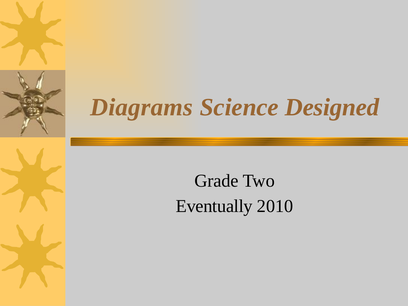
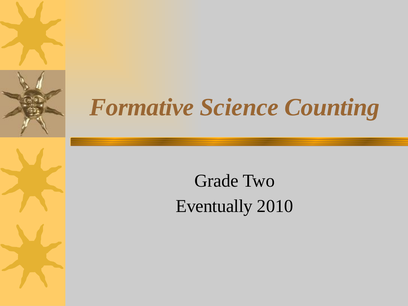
Diagrams: Diagrams -> Formative (142, 107)
Designed: Designed -> Counting (332, 107)
